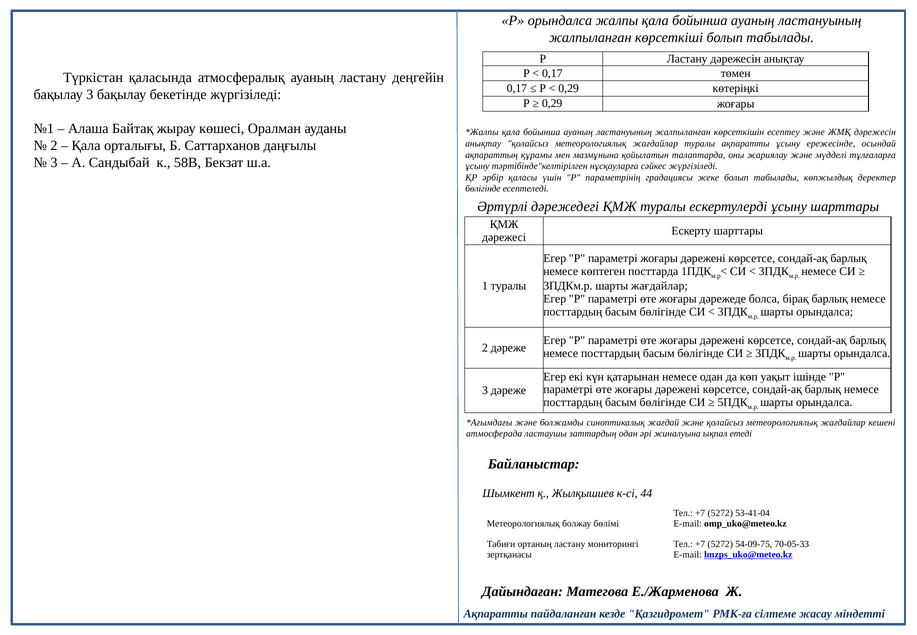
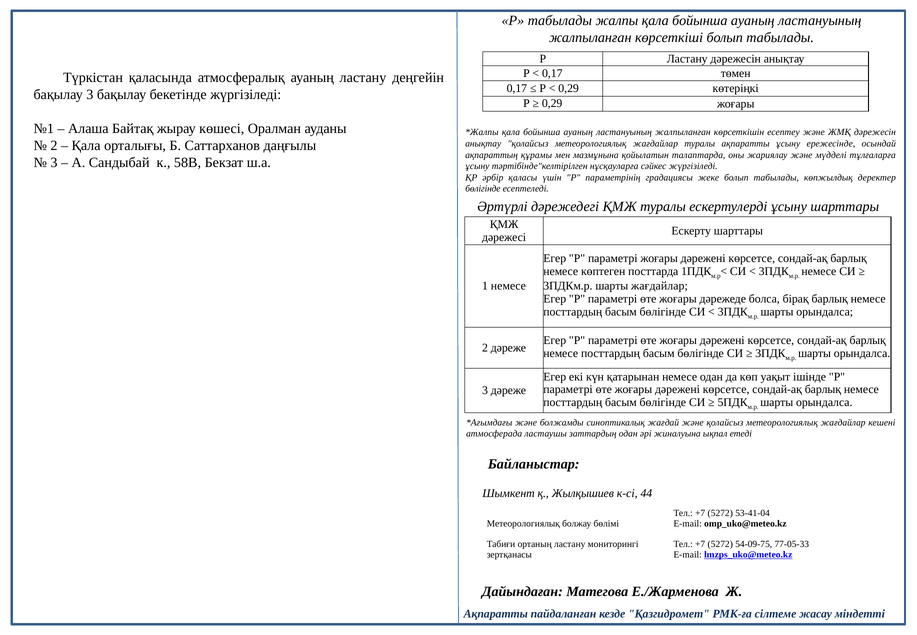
Р орындалса: орындалса -> табылады (560, 21)
1 туралы: туралы -> немесе (508, 286)
70-05-33: 70-05-33 -> 77-05-33 (792, 544)
